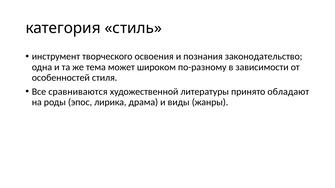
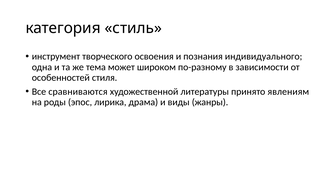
законодательство: законодательство -> индивидуального (264, 57)
обладают: обладают -> явлениям (288, 92)
